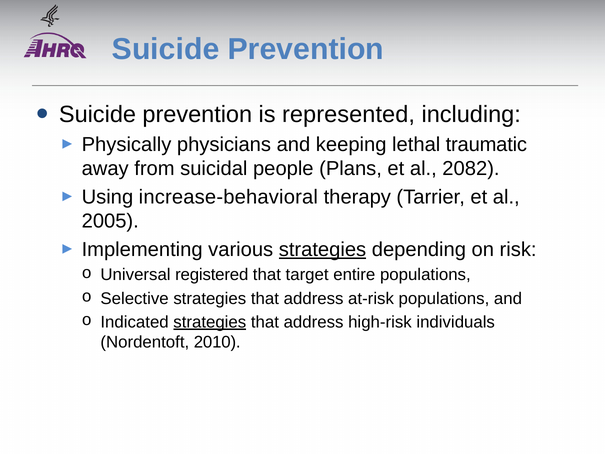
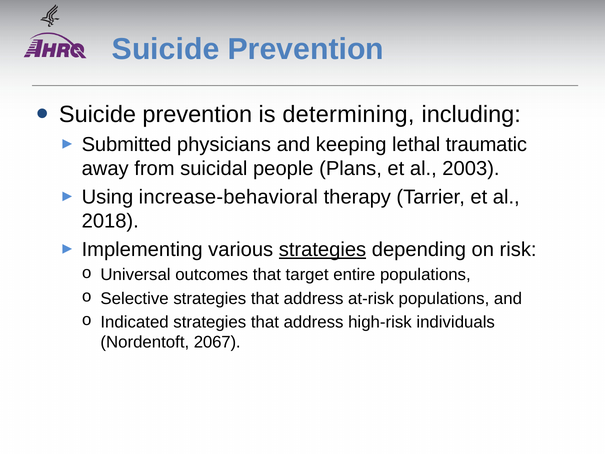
represented: represented -> determining (348, 115)
Physically: Physically -> Submitted (127, 145)
2082: 2082 -> 2003 (471, 169)
2005: 2005 -> 2018 (110, 221)
registered: registered -> outcomes (212, 275)
strategies underline: present -> none (210, 322)
2010: 2010 -> 2067 (217, 342)
